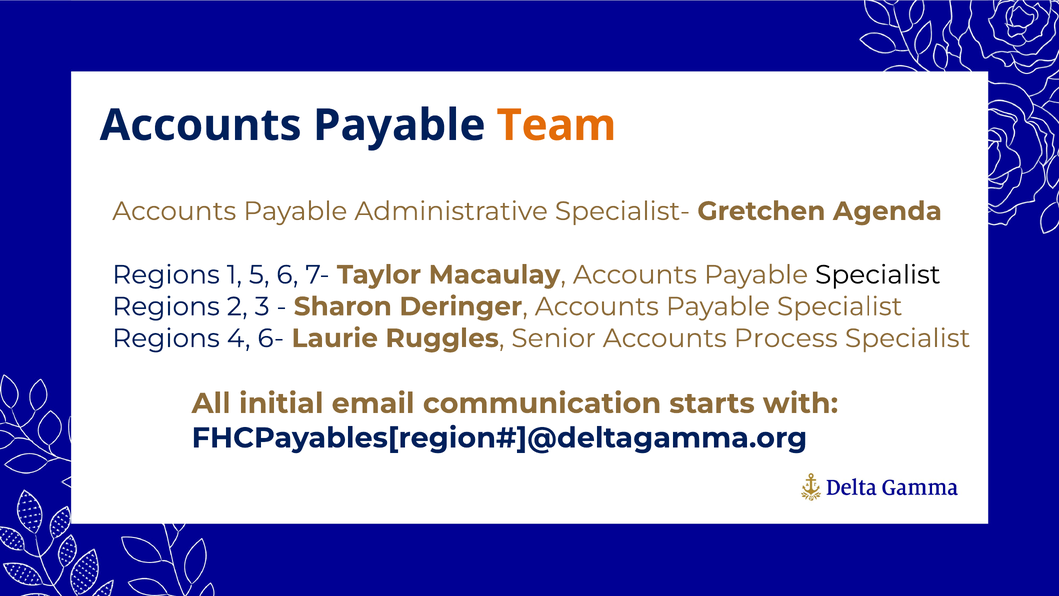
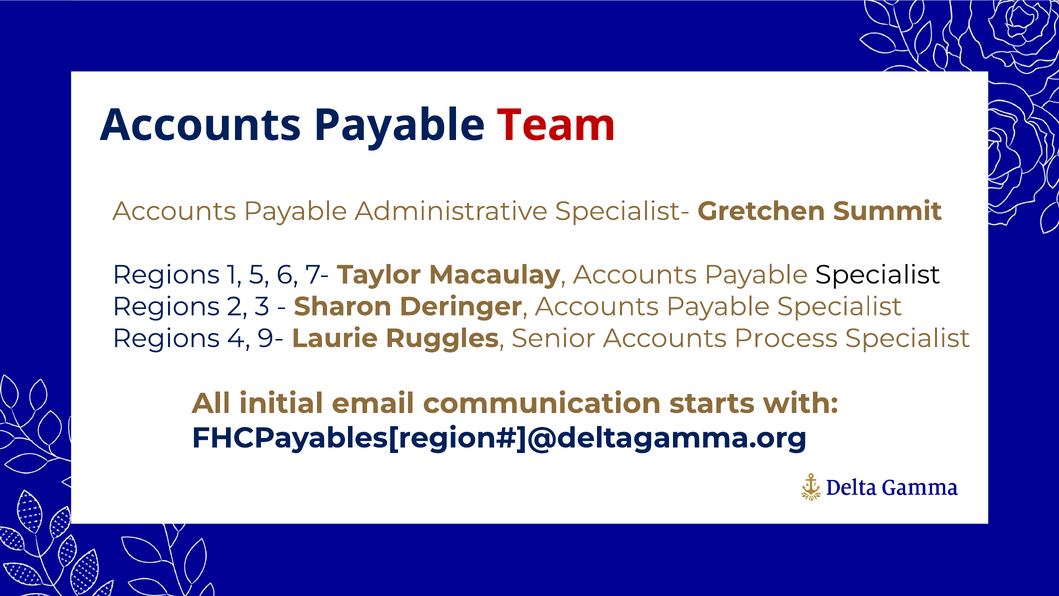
Team colour: orange -> red (556, 125)
Agenda: Agenda -> Summit (888, 211)
6-: 6- -> 9- (271, 338)
